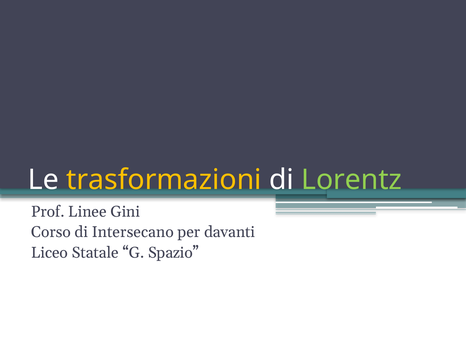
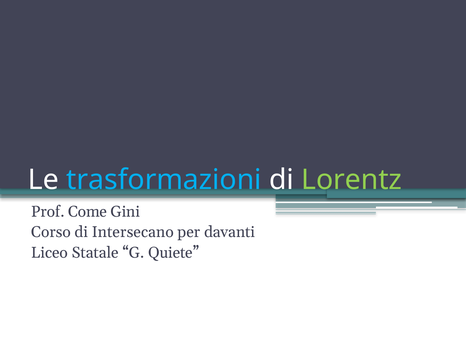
trasformazioni colour: yellow -> light blue (164, 180)
Linee: Linee -> Come (88, 212)
Spazio: Spazio -> Quiete (174, 253)
